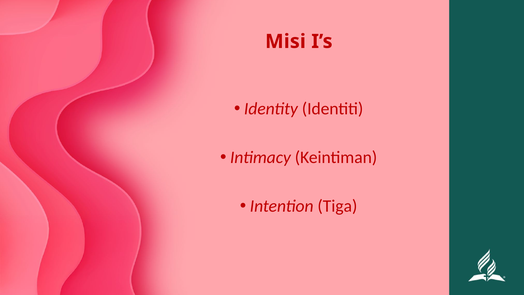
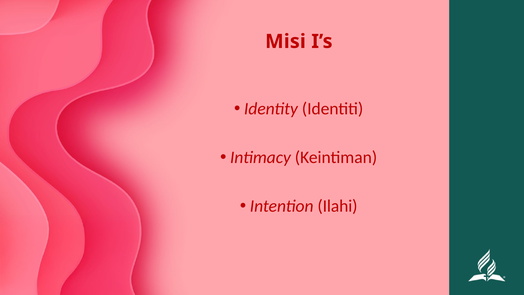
Tiga: Tiga -> Ilahi (337, 206)
